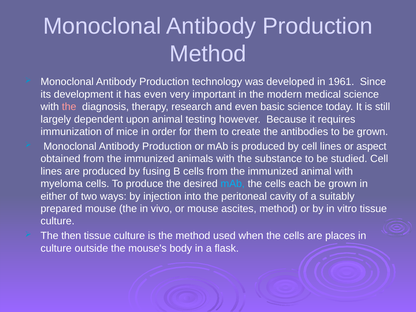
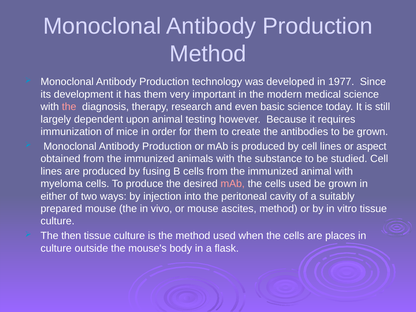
1961: 1961 -> 1977 (341, 82)
has even: even -> them (155, 94)
mAb colour: light blue -> pink (233, 184)
cells each: each -> used (300, 184)
